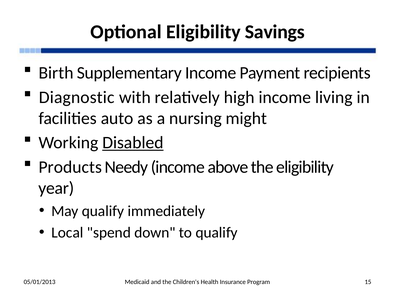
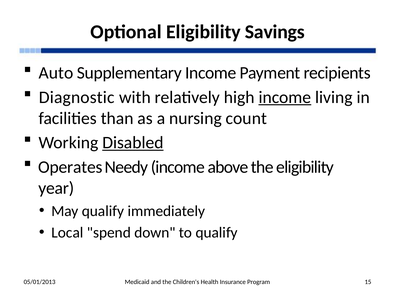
Birth: Birth -> Auto (56, 73)
income underline: none -> present (285, 97)
auto: auto -> than (117, 118)
might: might -> count (246, 118)
Products: Products -> Operates (70, 167)
